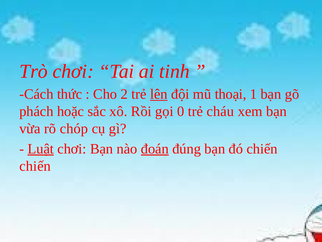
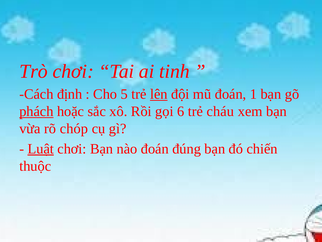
thức: thức -> định (70, 94)
2: 2 -> 5 (124, 94)
mũ thoại: thoại -> đoán (231, 94)
phách underline: none -> present (36, 111)
0: 0 -> 6 (181, 111)
đoán underline: present -> none (155, 149)
chiến: chiến -> thuộc (35, 166)
